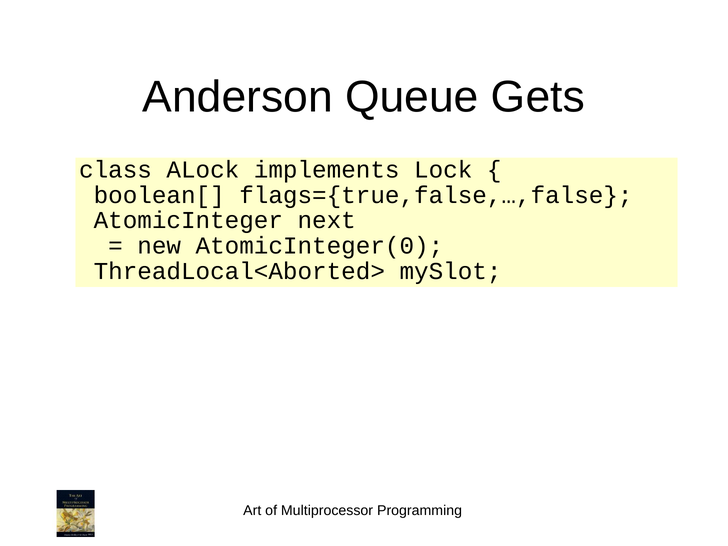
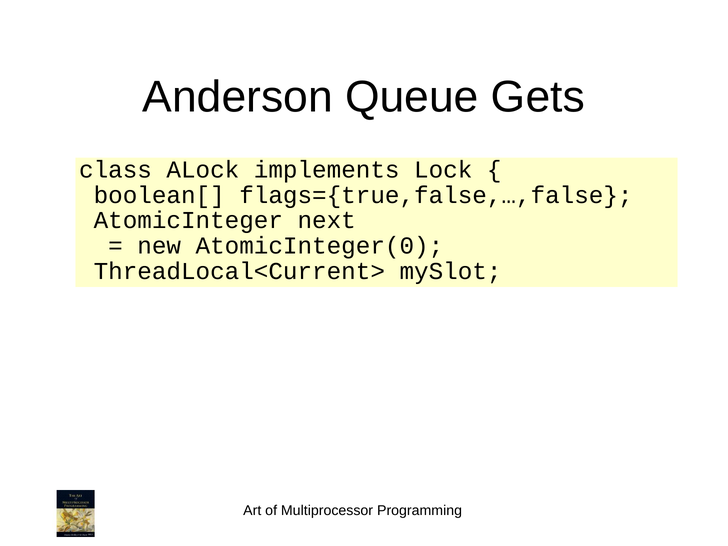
ThreadLocal<Aborted>: ThreadLocal<Aborted> -> ThreadLocal<Current> (239, 271)
